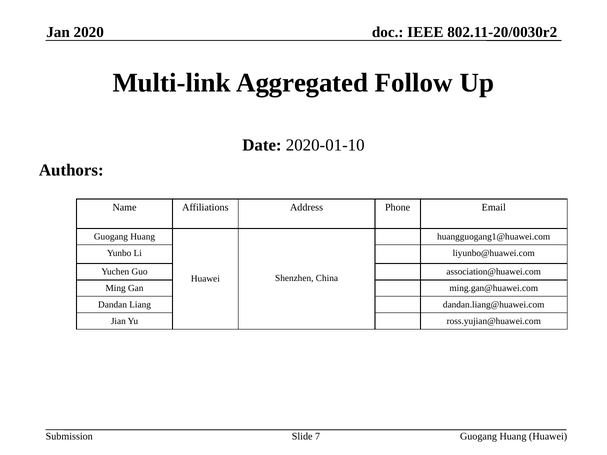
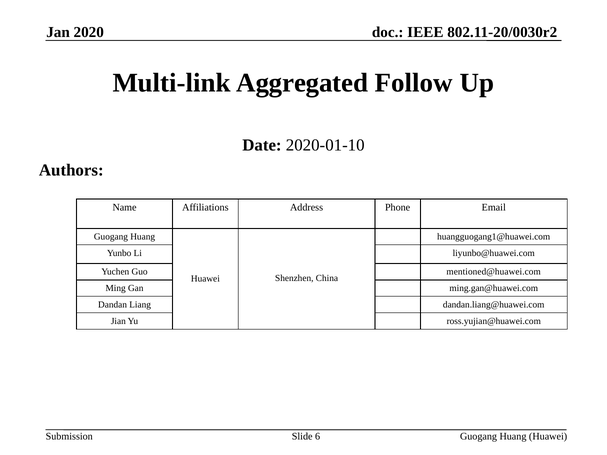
association@huawei.com: association@huawei.com -> mentioned@huawei.com (494, 272)
7: 7 -> 6 (318, 437)
